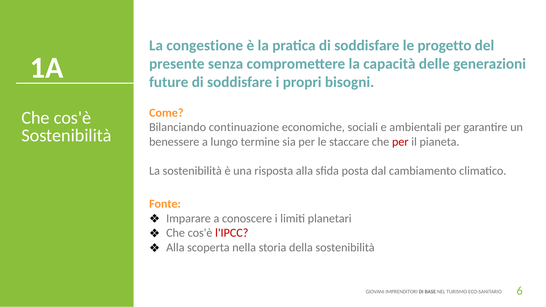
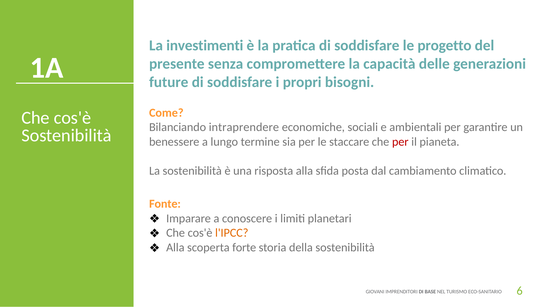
congestione: congestione -> investimenti (205, 46)
continuazione: continuazione -> intraprendere (244, 127)
l'IPCC colour: red -> orange (232, 233)
nella: nella -> forte (244, 248)
